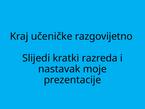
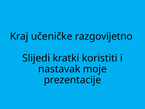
razreda: razreda -> koristiti (100, 58)
